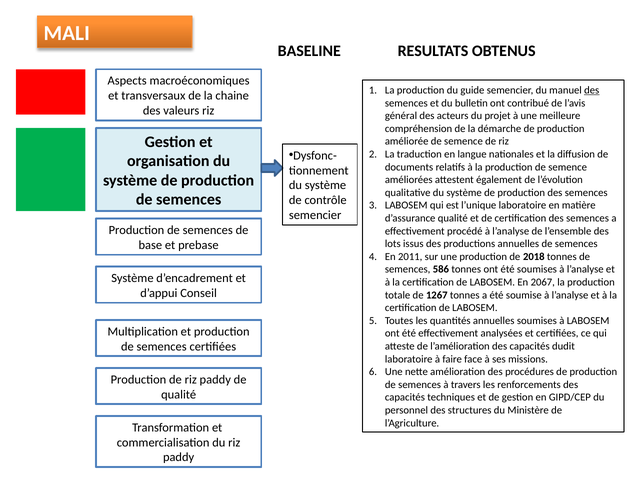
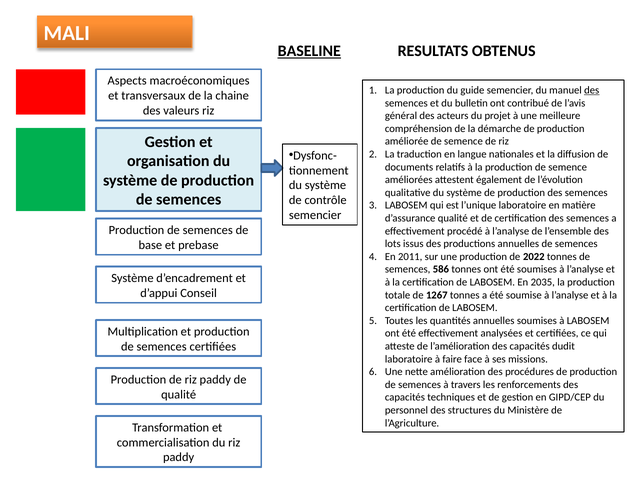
BASELINE underline: none -> present (309, 51)
2018: 2018 -> 2022 (534, 257)
2067: 2067 -> 2035 (543, 282)
